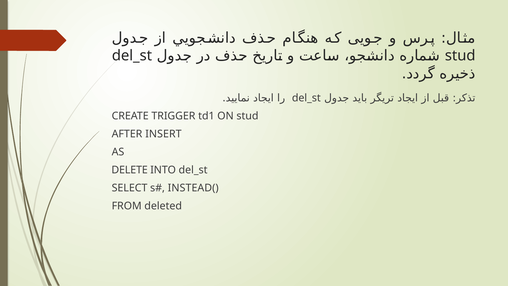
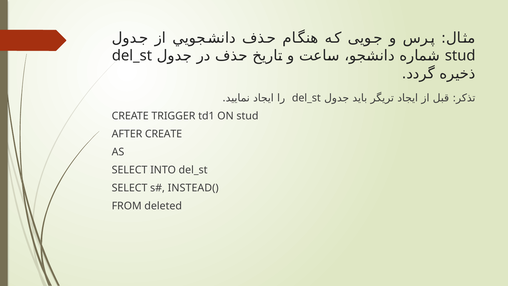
AFTER INSERT: INSERT -> CREATE (164, 134)
DELETE: DELETE -> SELECT (130, 170)
